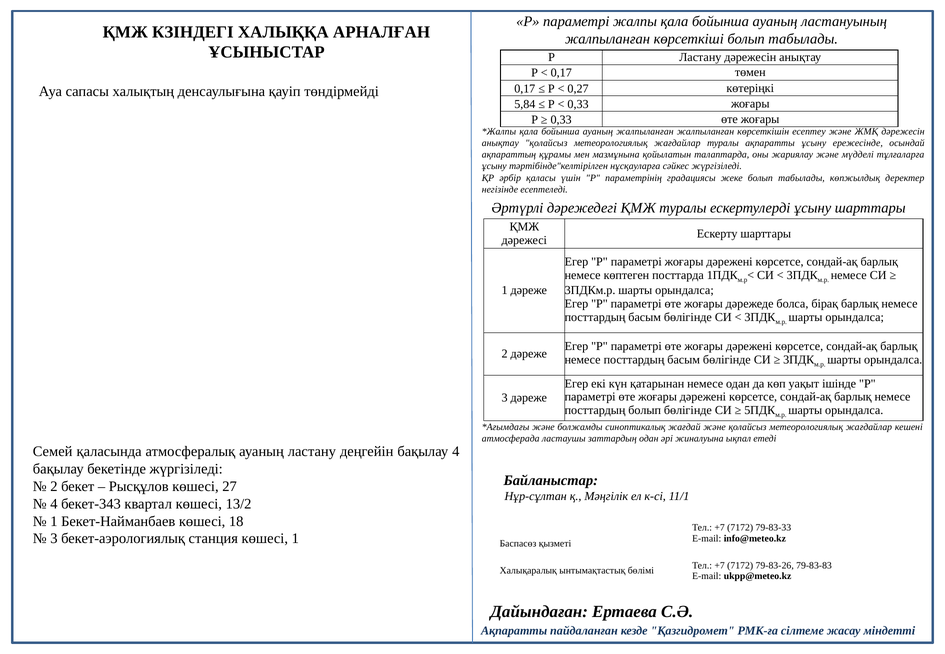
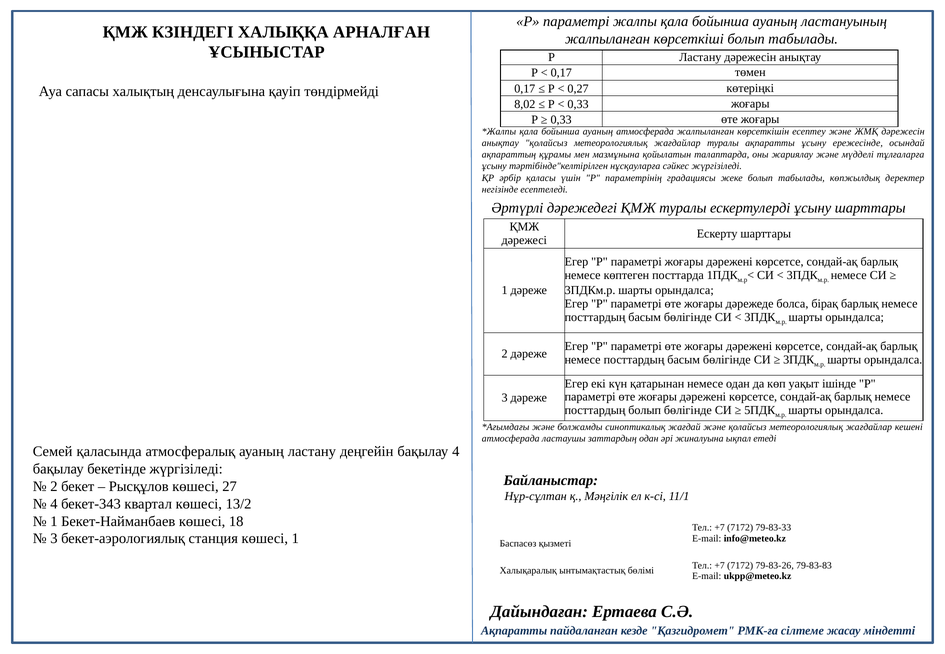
5,84: 5,84 -> 8,02 (525, 104)
ауаның жалпыланған: жалпыланған -> атмосферада (645, 131)
